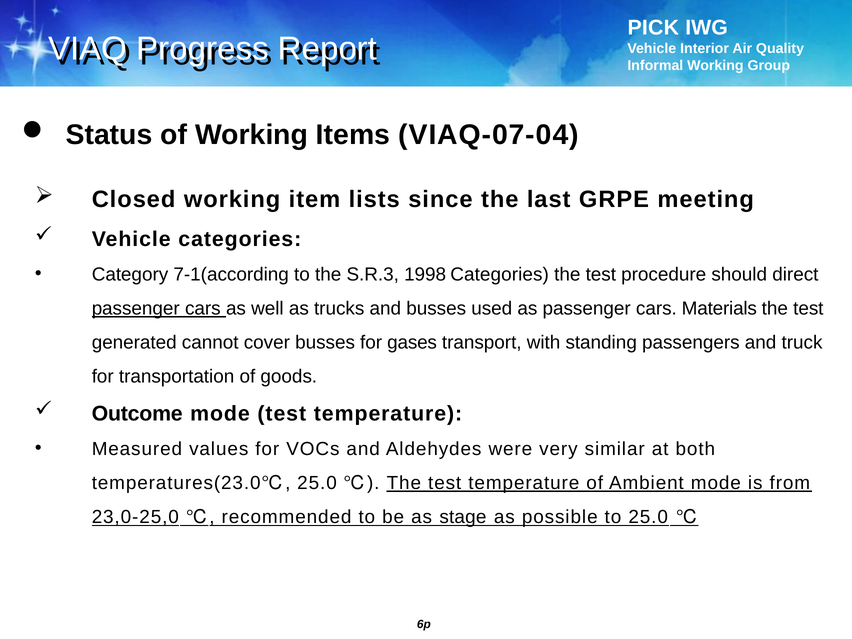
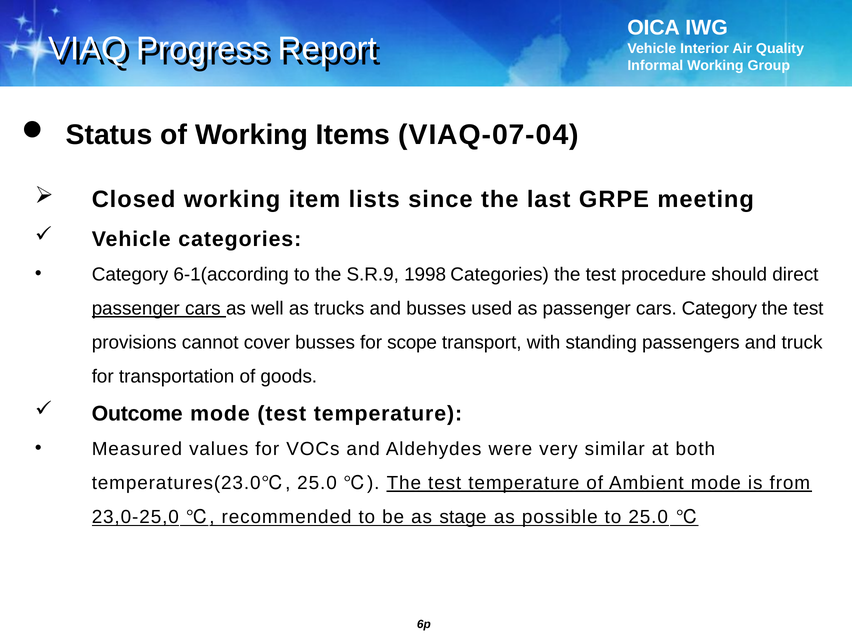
PICK: PICK -> OICA (654, 28)
7-1(according: 7-1(according -> 6-1(according (231, 274)
S.R.3: S.R.3 -> S.R.9 (373, 274)
cars Materials: Materials -> Category (719, 308)
generated: generated -> provisions (134, 342)
gases: gases -> scope (412, 342)
